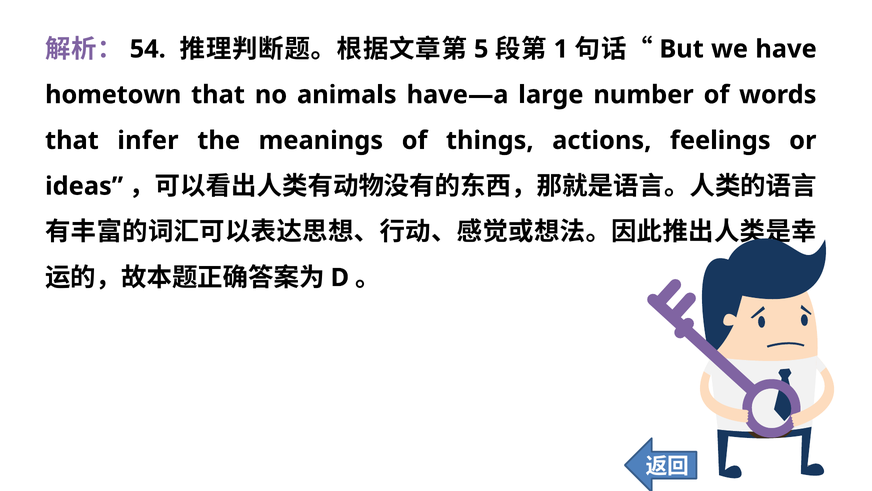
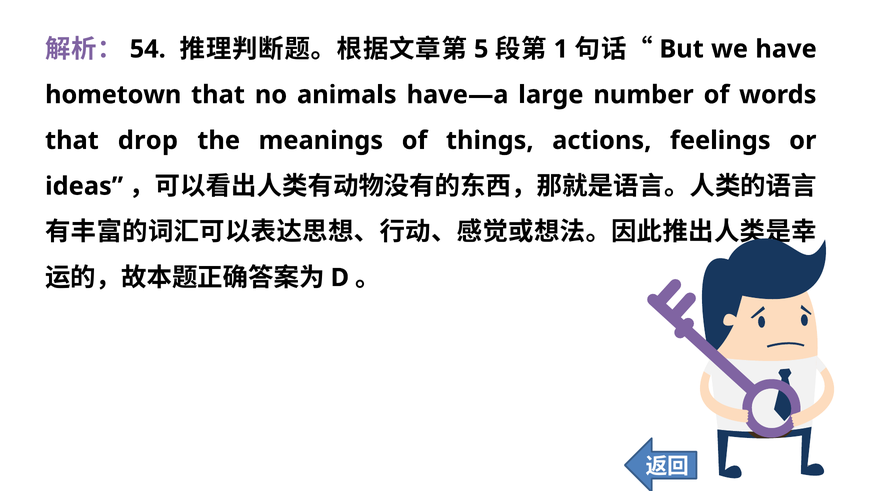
infer: infer -> drop (148, 140)
